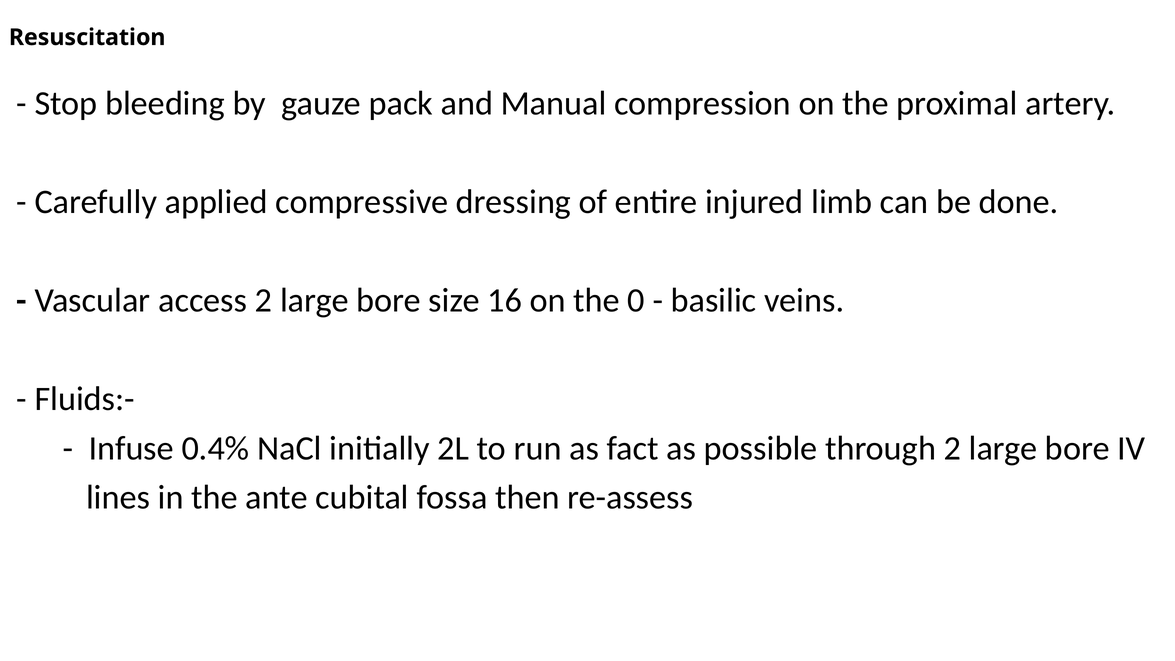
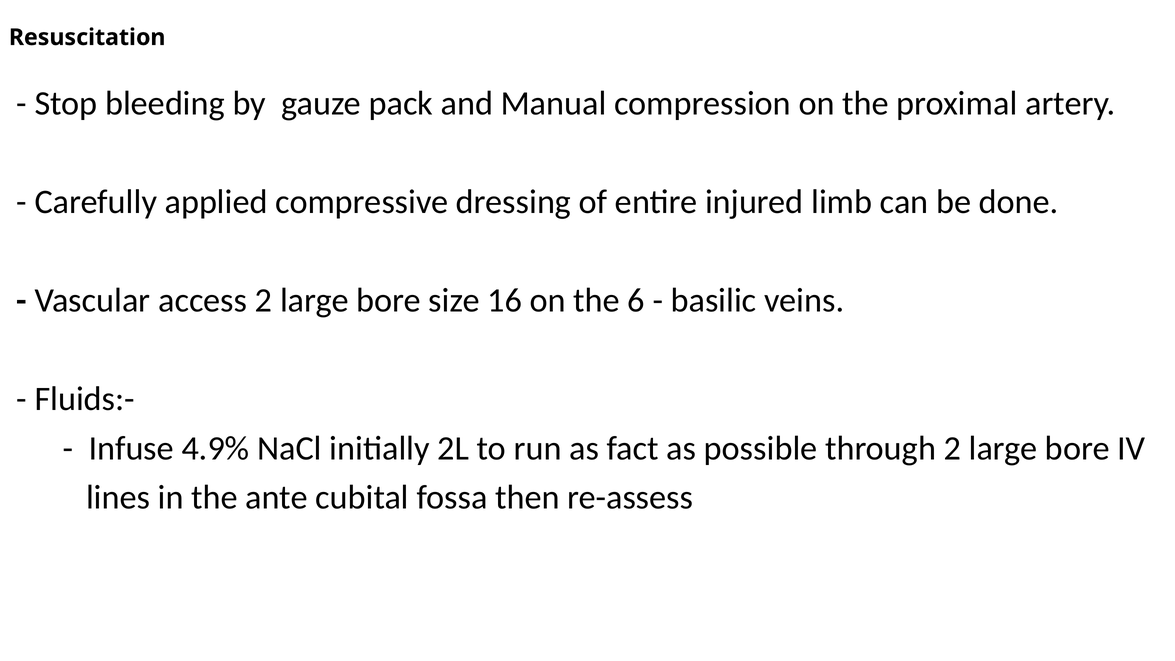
0: 0 -> 6 (636, 300)
0.4%: 0.4% -> 4.9% (216, 448)
